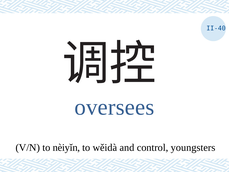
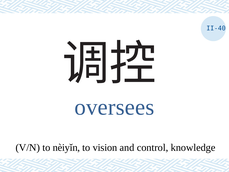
wěidà: wěidà -> vision (105, 147)
youngsters: youngsters -> knowledge (193, 147)
